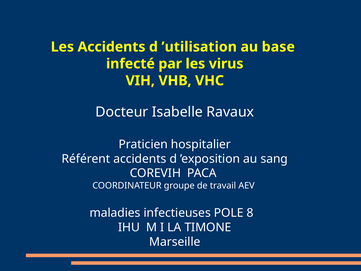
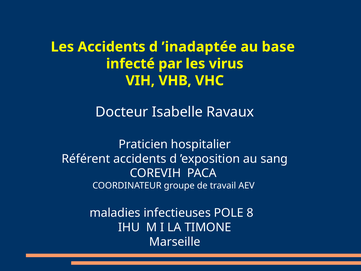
’utilisation: ’utilisation -> ’inadaptée (199, 47)
